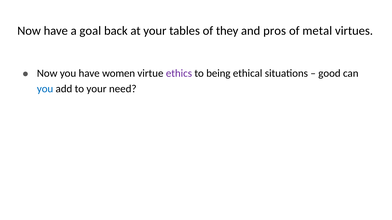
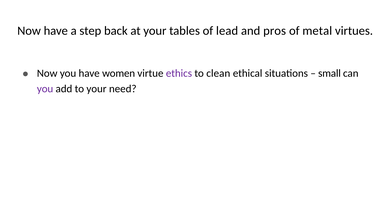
goal: goal -> step (90, 31)
they: they -> lead (227, 31)
being: being -> clean (218, 74)
good: good -> small (329, 74)
you colour: blue -> purple (45, 89)
